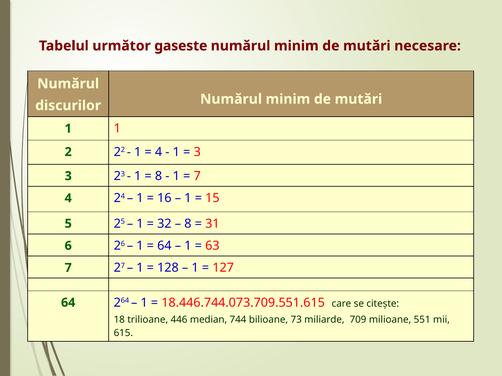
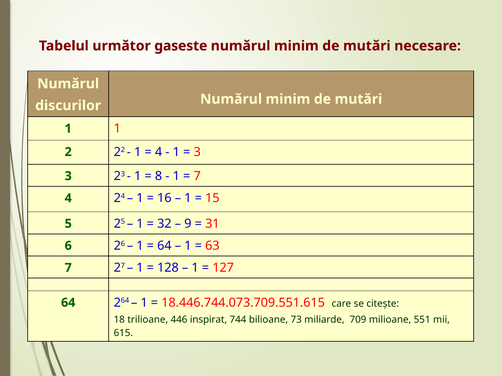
8: 8 -> 9 (188, 224)
median: median -> inspirat (209, 320)
